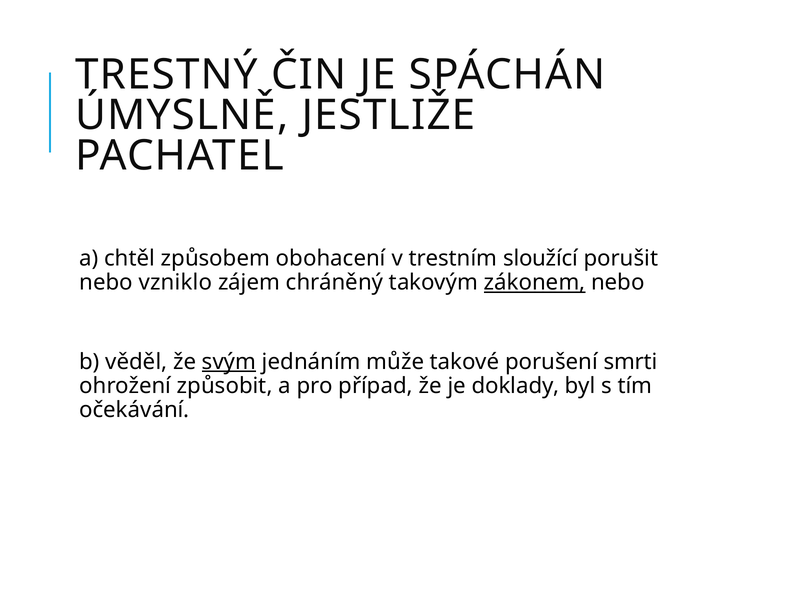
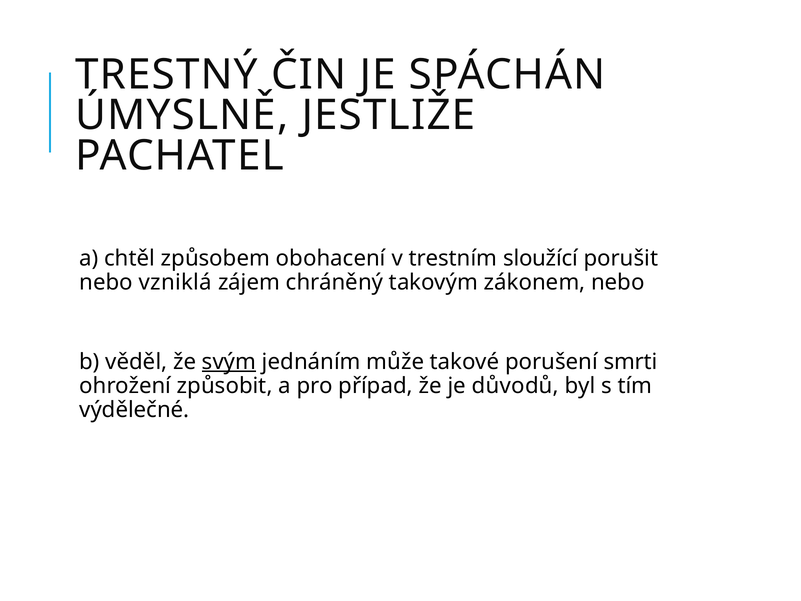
vzniklo: vzniklo -> vzniklá (175, 282)
zákonem underline: present -> none (535, 282)
doklady: doklady -> důvodů (515, 386)
očekávání: očekávání -> výdělečné (134, 410)
